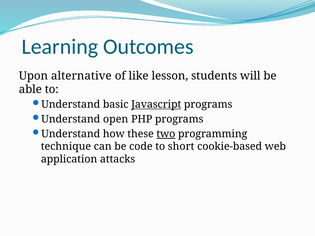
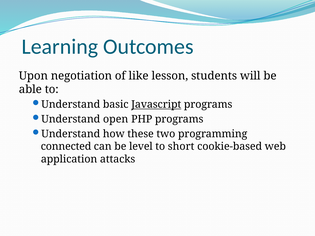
alternative: alternative -> negotiation (81, 76)
two underline: present -> none (166, 134)
technique: technique -> connected (66, 147)
code: code -> level (141, 147)
